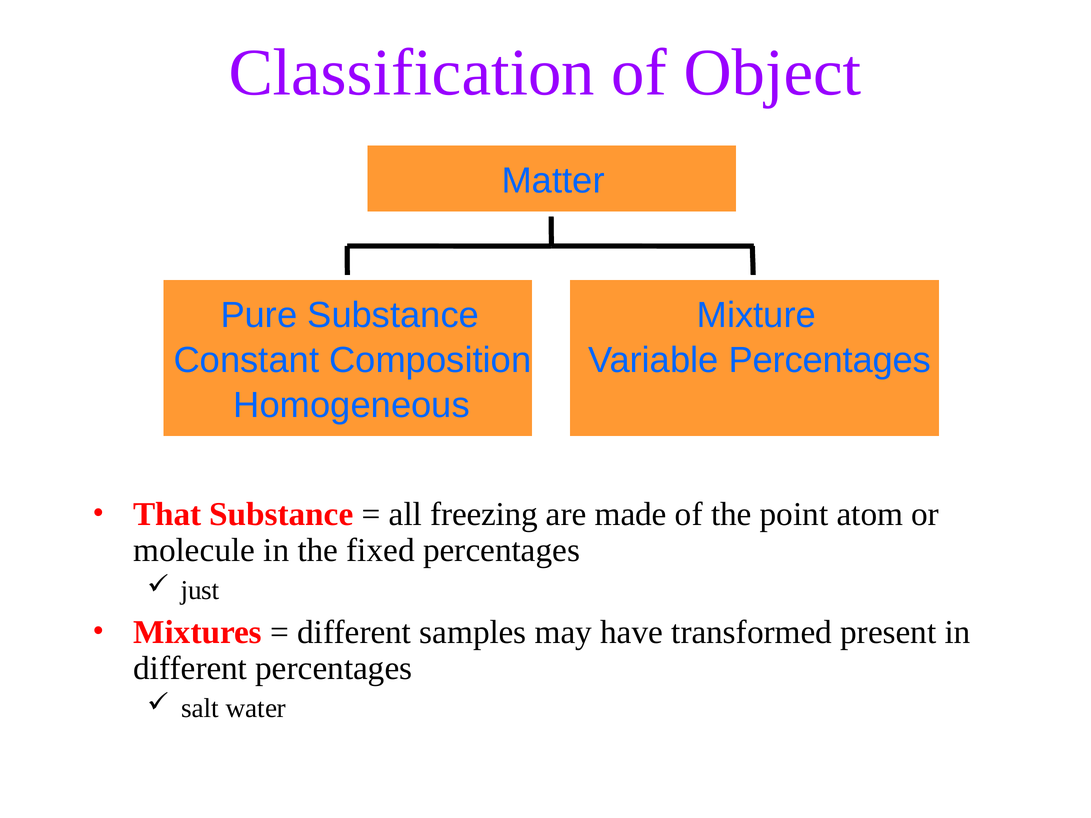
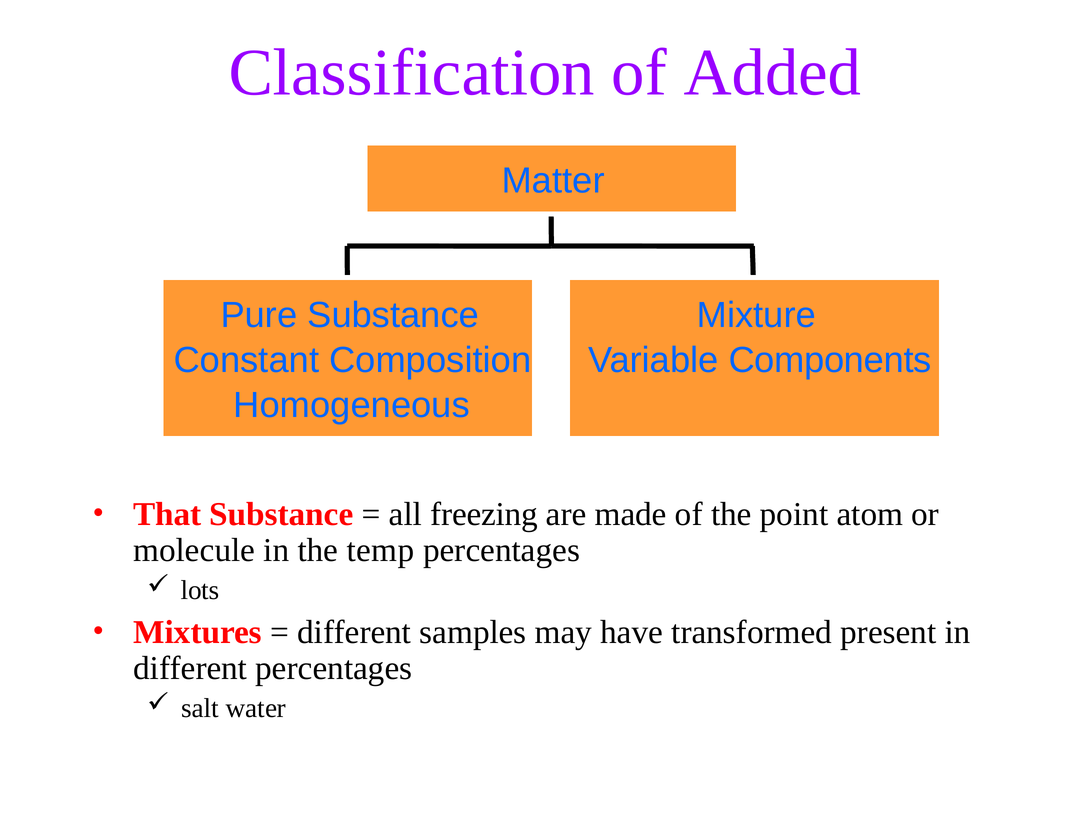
Object: Object -> Added (772, 73)
Variable Percentages: Percentages -> Components (830, 360)
fixed: fixed -> temp (380, 550)
just: just -> lots (200, 591)
